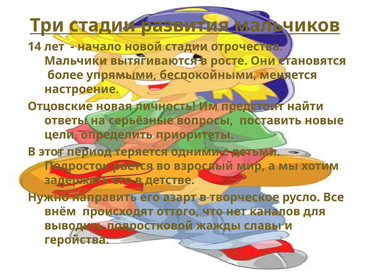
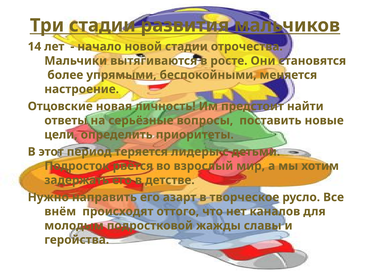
одними: одними -> лидеры (195, 151)
выводить: выводить -> молодым (74, 225)
